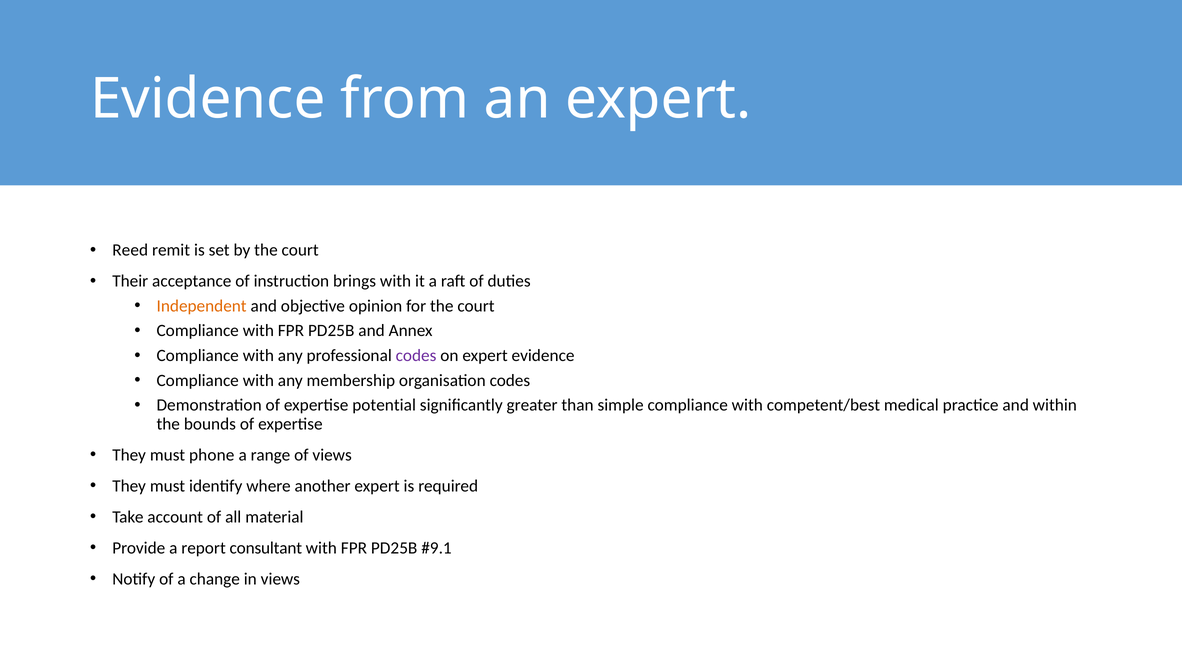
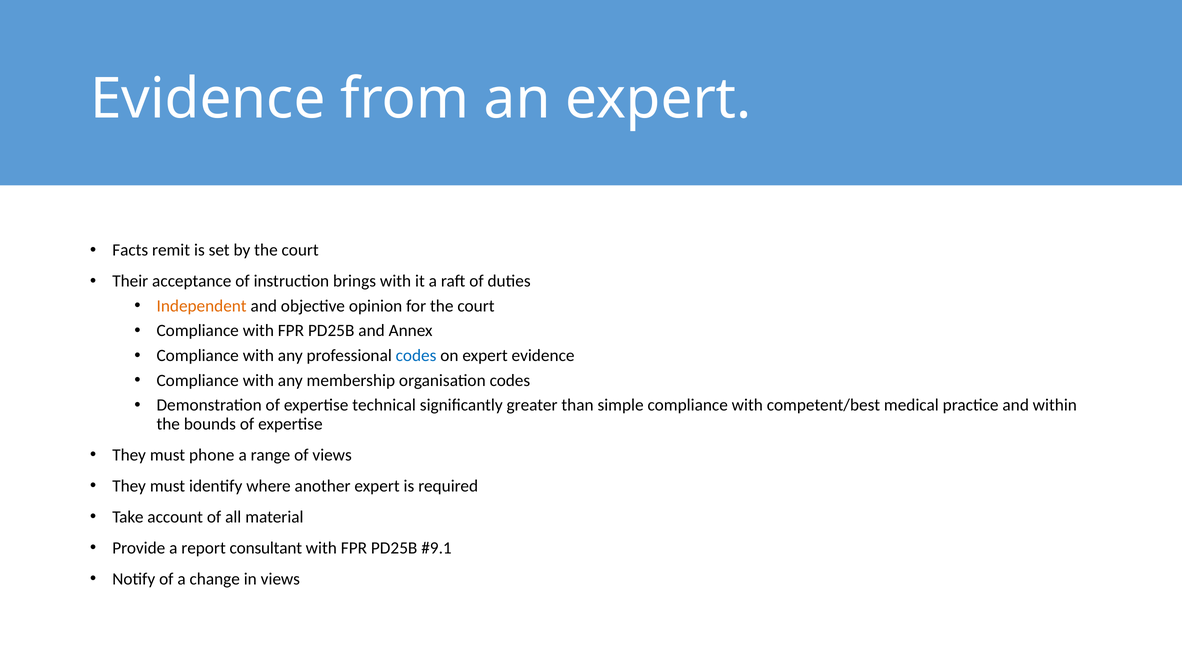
Reed: Reed -> Facts (130, 250)
codes colour: purple -> blue (416, 356)
potential: potential -> technical (384, 405)
